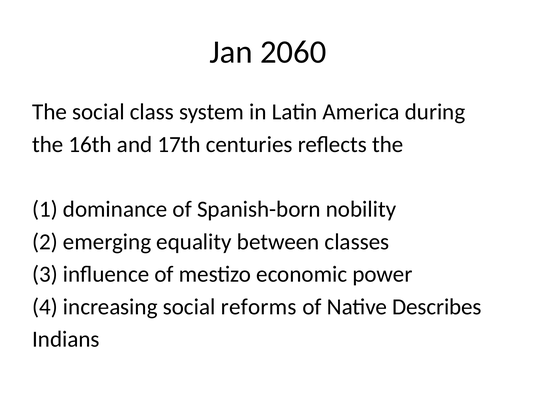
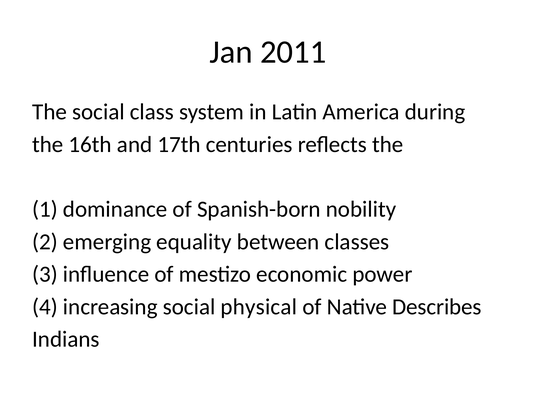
2060: 2060 -> 2011 (293, 52)
reforms: reforms -> physical (259, 307)
